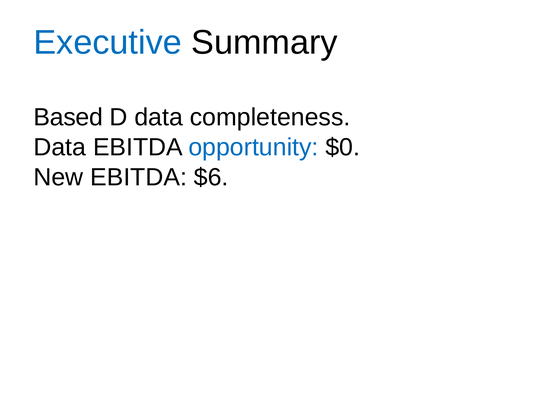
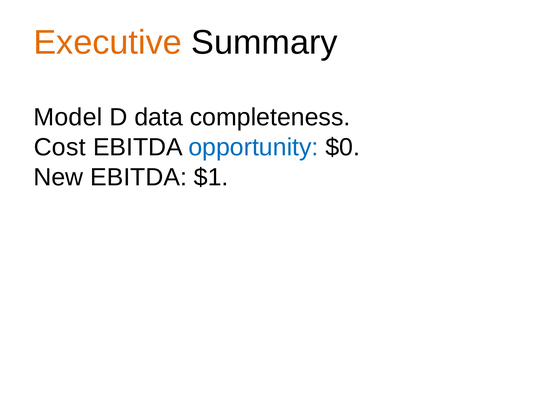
Executive colour: blue -> orange (108, 43)
Based: Based -> Model (68, 117)
Data: Data -> Cost (60, 147)
$6: $6 -> $1 (211, 177)
